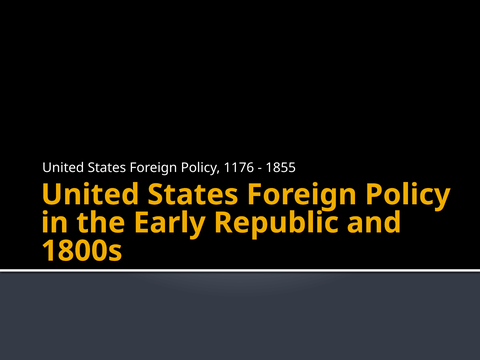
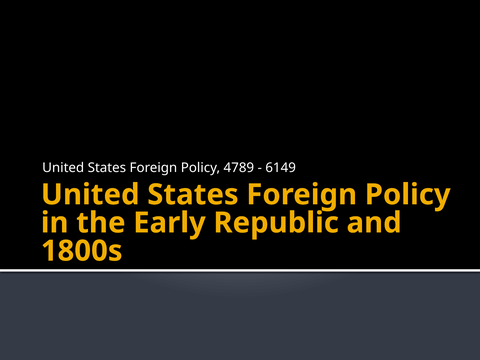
1176: 1176 -> 4789 (239, 168)
1855: 1855 -> 6149 (281, 168)
